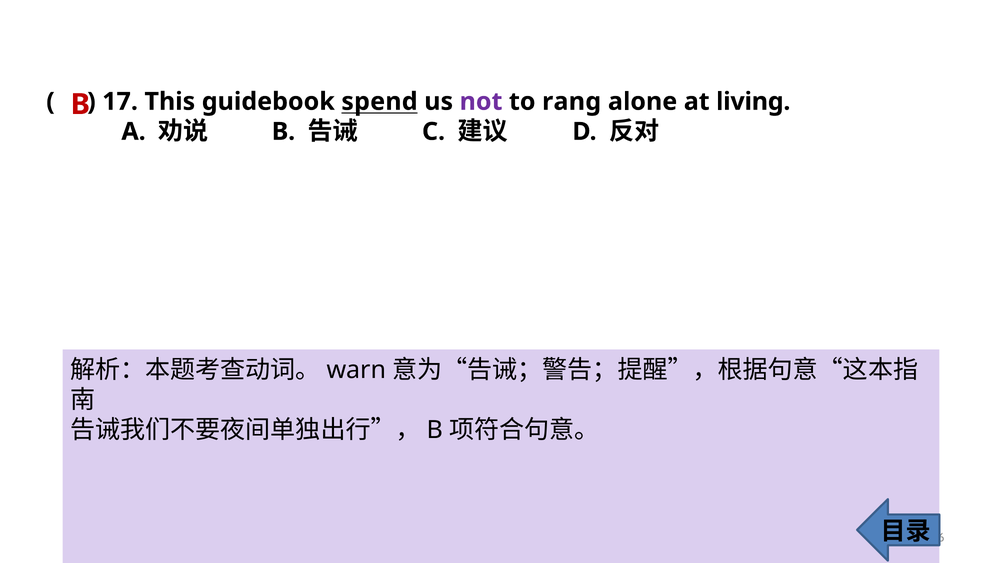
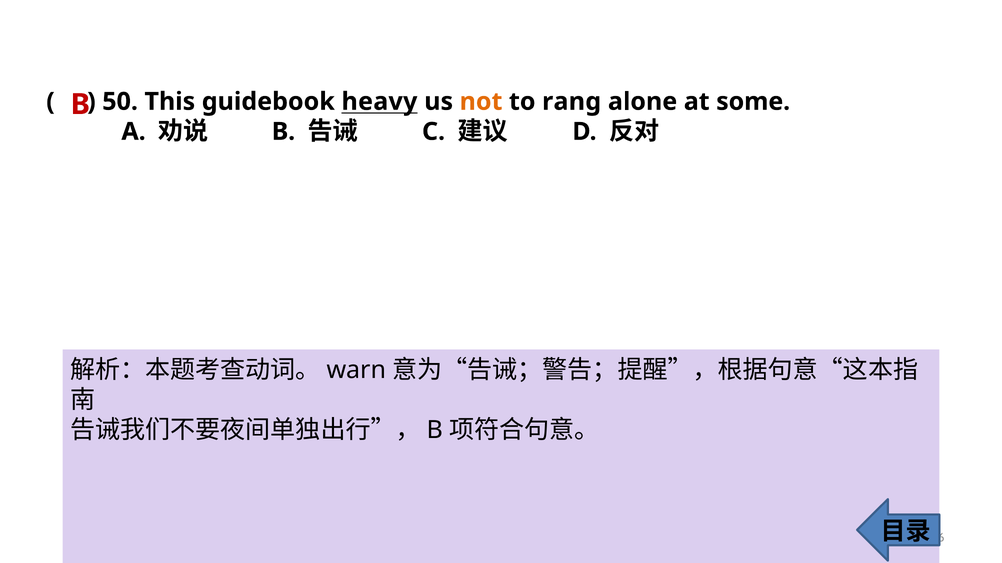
17: 17 -> 50 (120, 102)
spend: spend -> heavy (379, 102)
not colour: purple -> orange (481, 102)
living: living -> some (753, 102)
